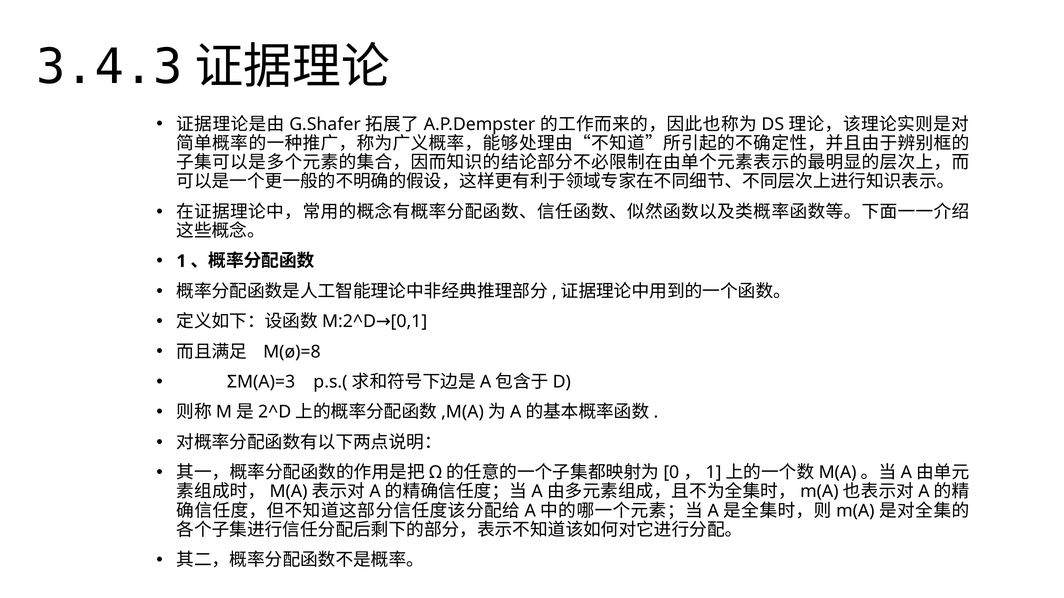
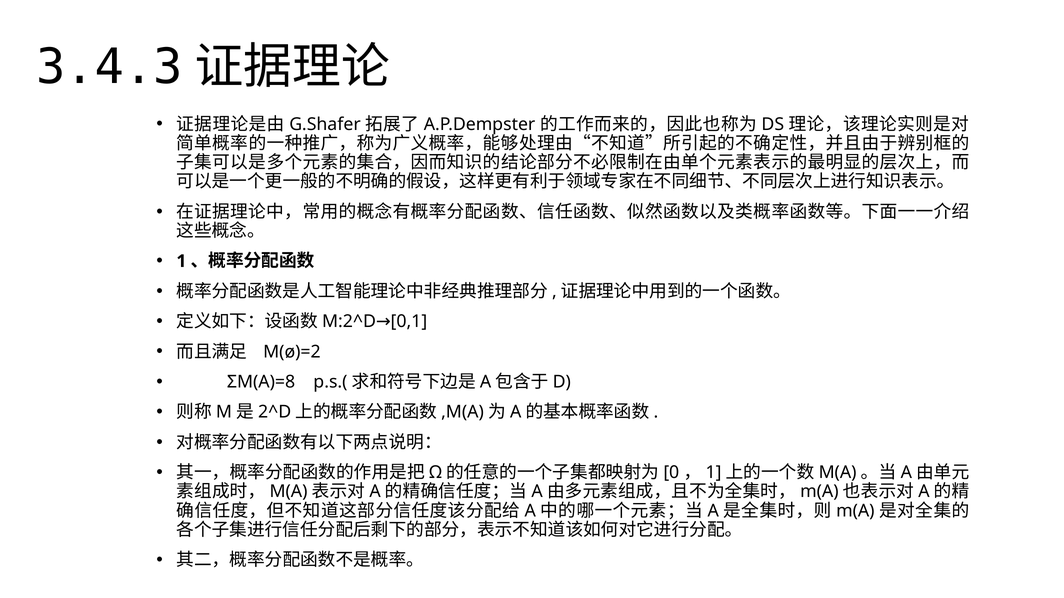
M(ø)=8: M(ø)=8 -> M(ø)=2 (292, 352)
ΣM(A)=3: ΣM(A)=3 -> ΣM(A)=8 (261, 382)
